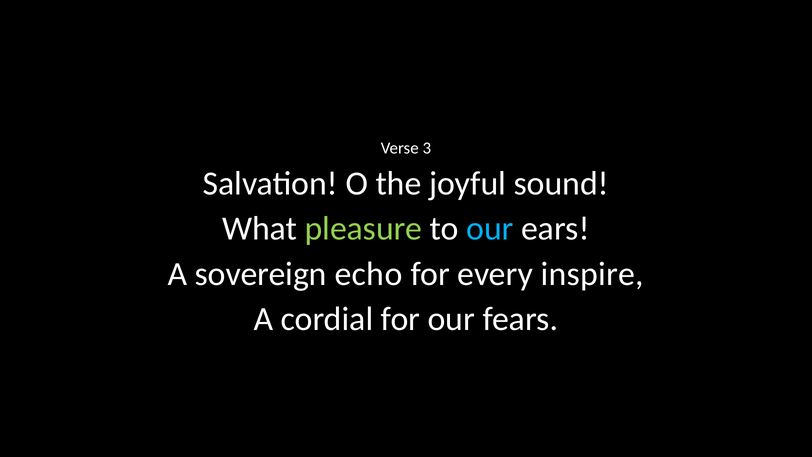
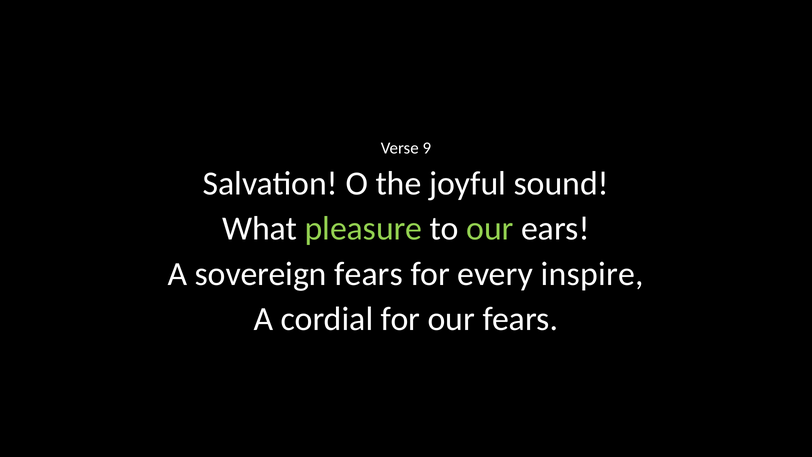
3: 3 -> 9 (427, 148)
our colour: light blue -> light green (490, 229)
sovereign echo: echo -> fears (369, 274)
